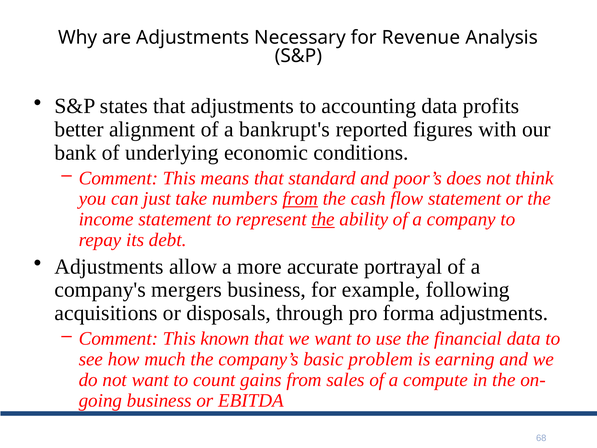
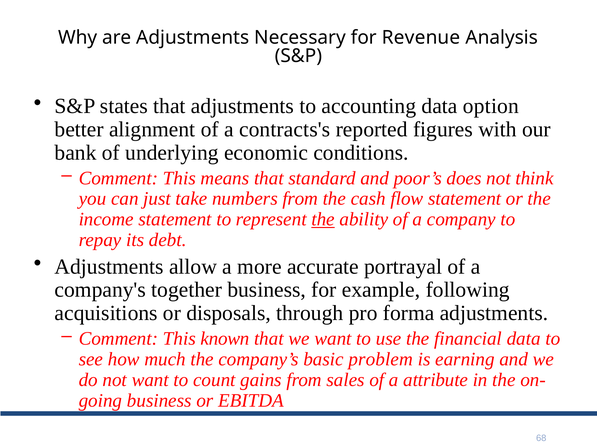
profits: profits -> option (491, 106)
bankrupt's: bankrupt's -> contracts's (285, 129)
from underline: present -> none (300, 199)
mergers: mergers -> together (187, 290)
compute: compute -> attribute (436, 380)
